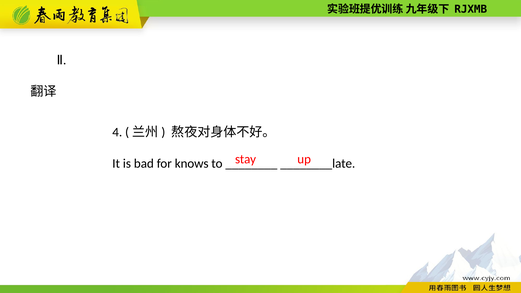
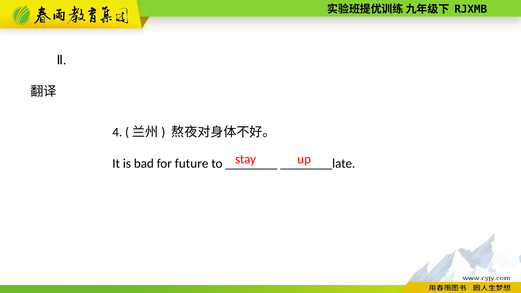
knows: knows -> future (192, 163)
